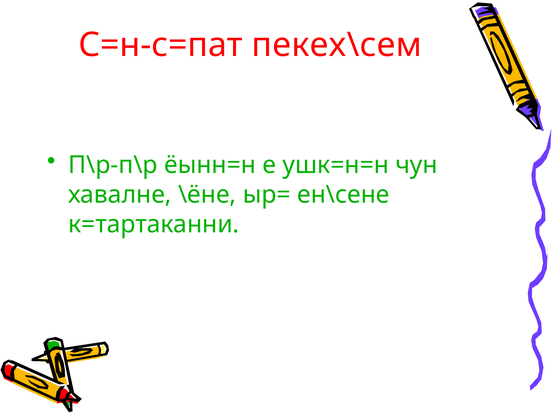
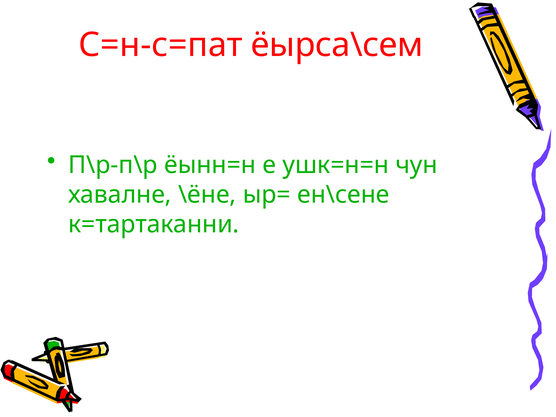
пекех\сем: пекех\сем -> ёырса\сем (337, 45)
